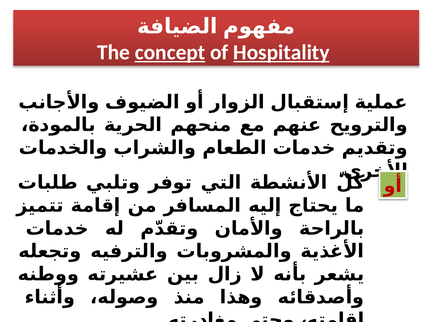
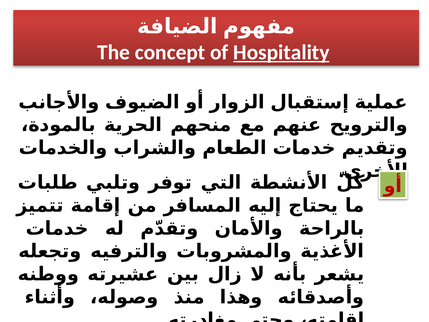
concept underline: present -> none (170, 52)
